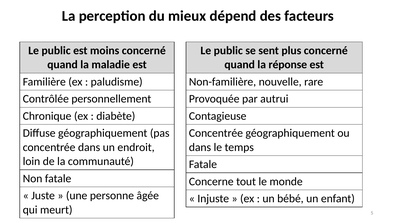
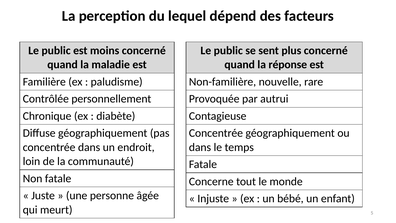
mieux: mieux -> lequel (187, 16)
